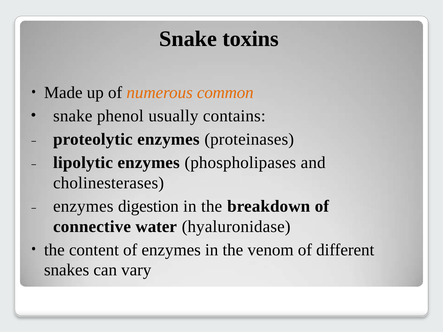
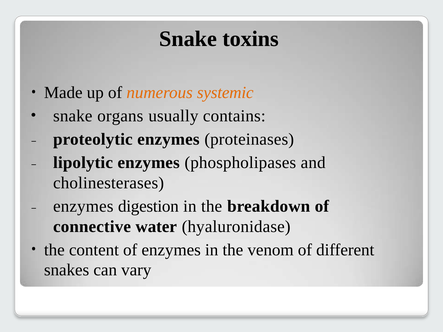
common: common -> systemic (225, 93)
phenol: phenol -> organs (120, 116)
